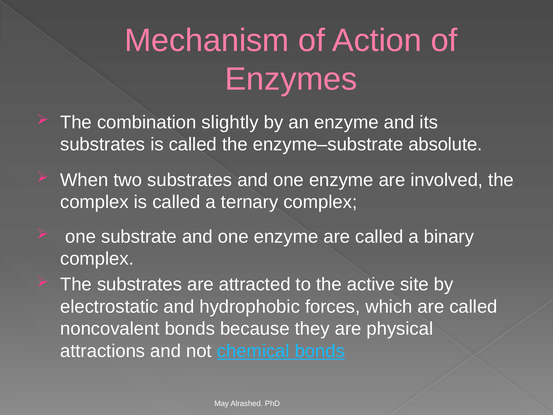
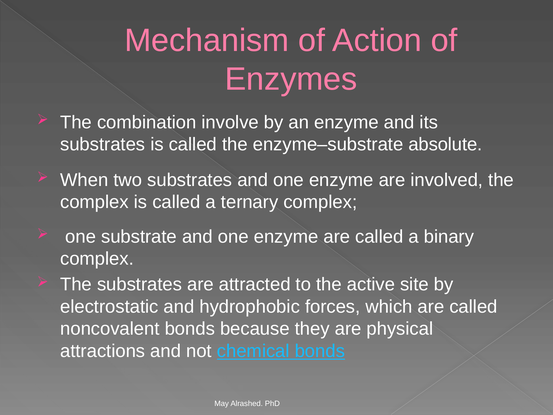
slightly: slightly -> involve (230, 122)
